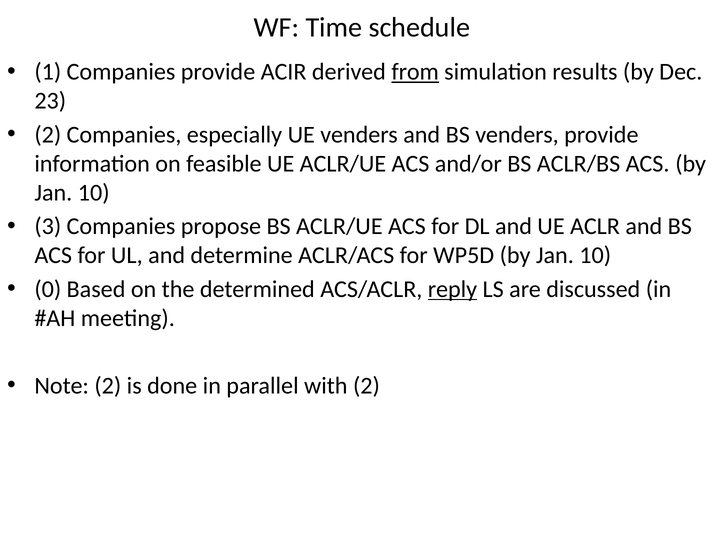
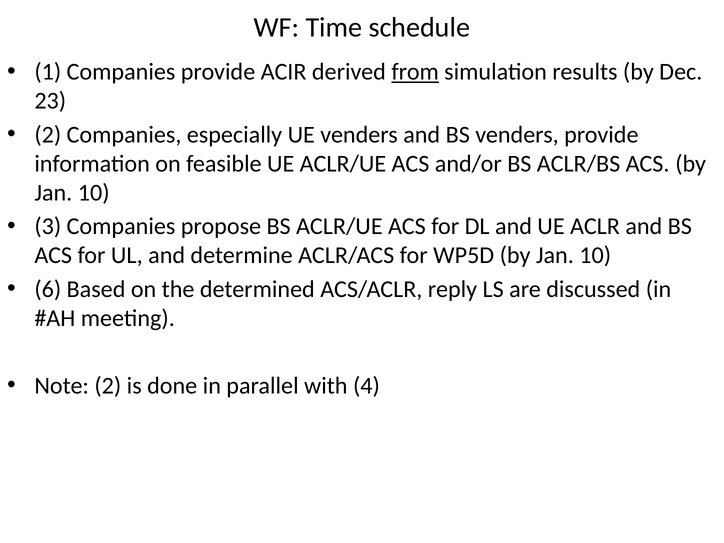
0: 0 -> 6 (48, 289)
reply underline: present -> none (452, 289)
with 2: 2 -> 4 (366, 386)
